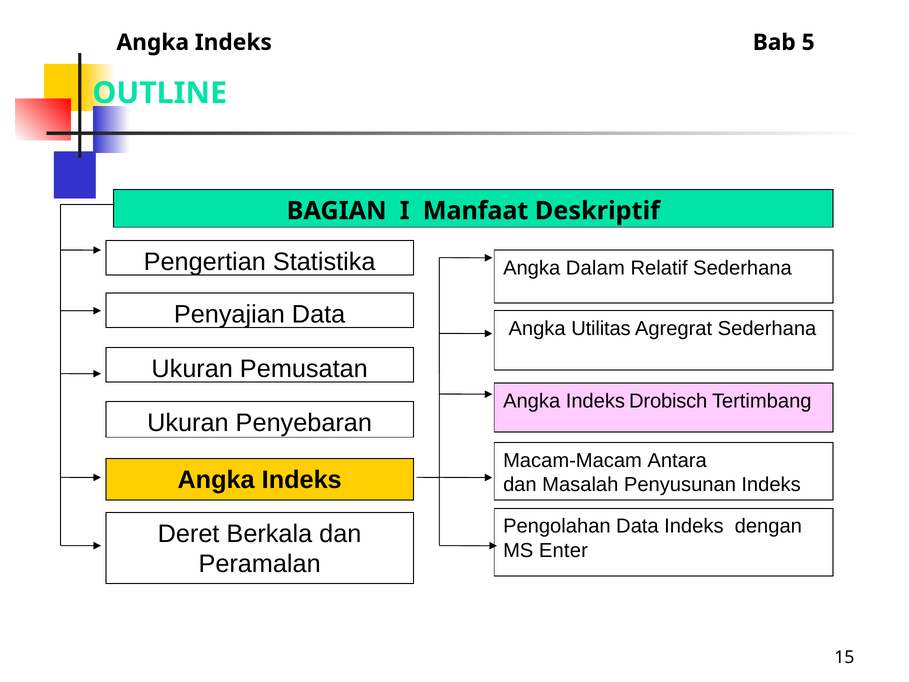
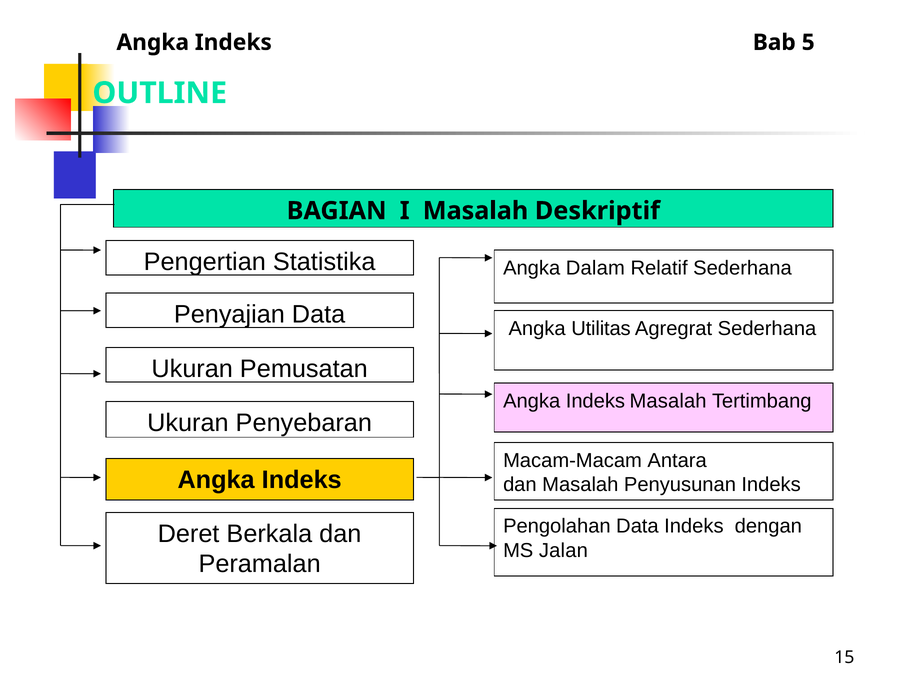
I Manfaat: Manfaat -> Masalah (476, 211)
Indeks Drobisch: Drobisch -> Masalah (668, 401)
Enter: Enter -> Jalan (563, 550)
